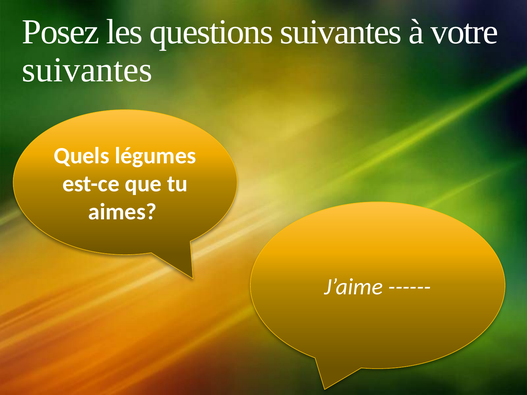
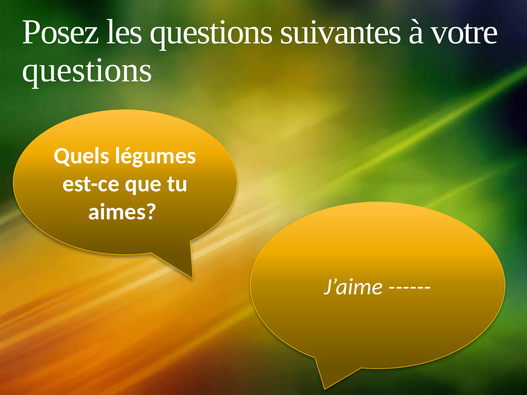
suivantes: suivantes -> questions (87, 70)
